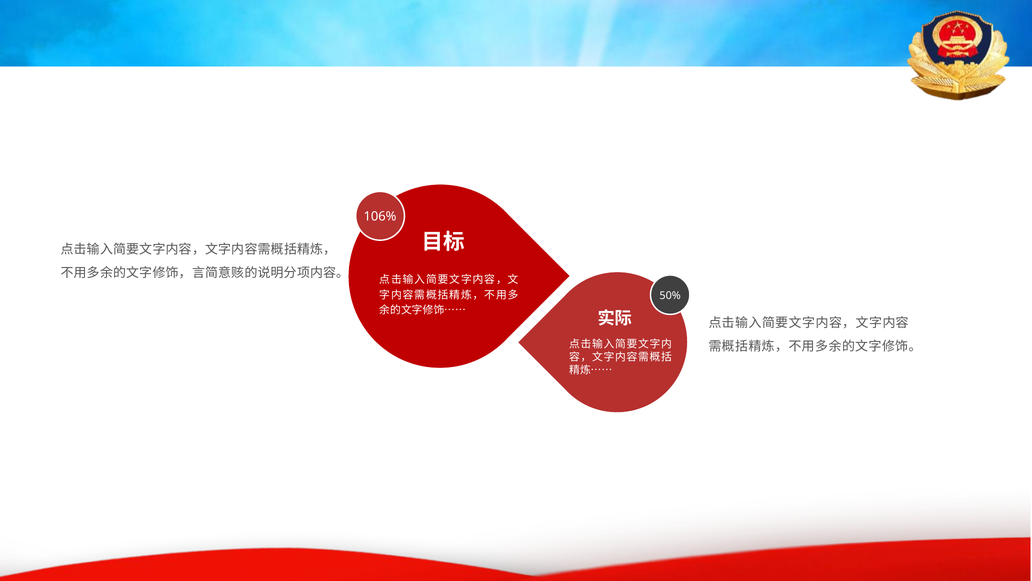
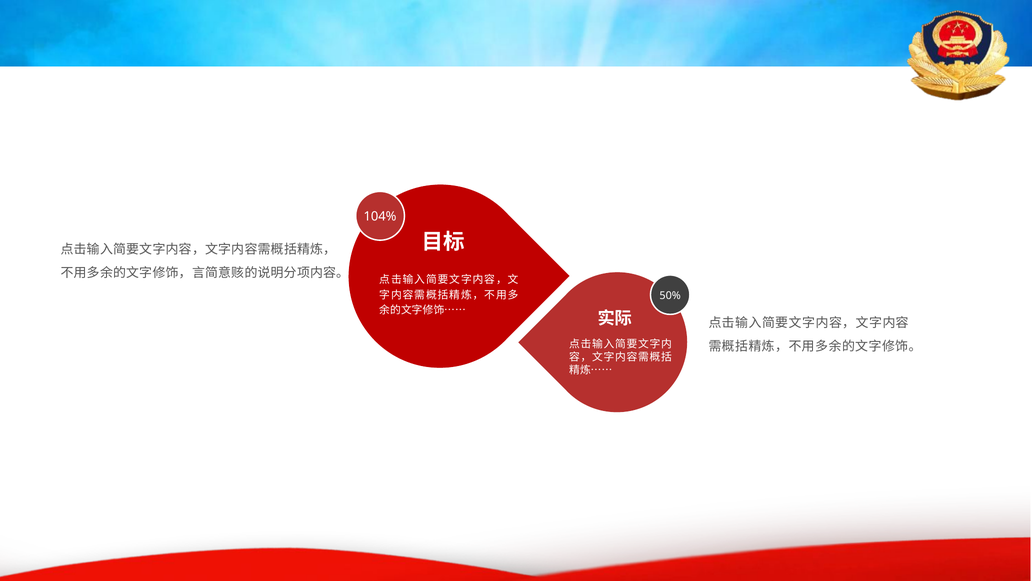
106%: 106% -> 104% (380, 216)
